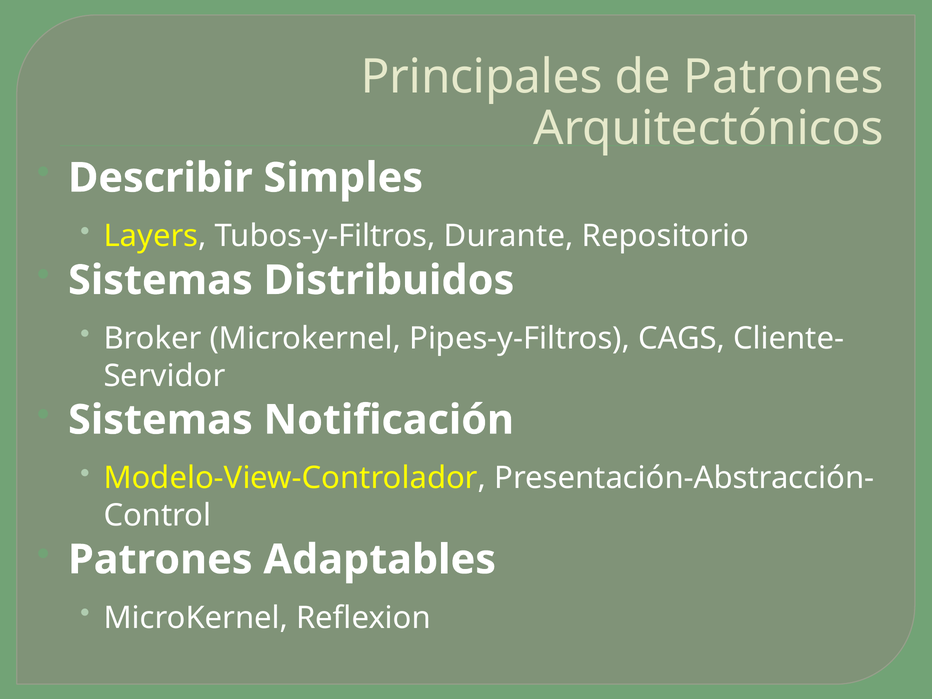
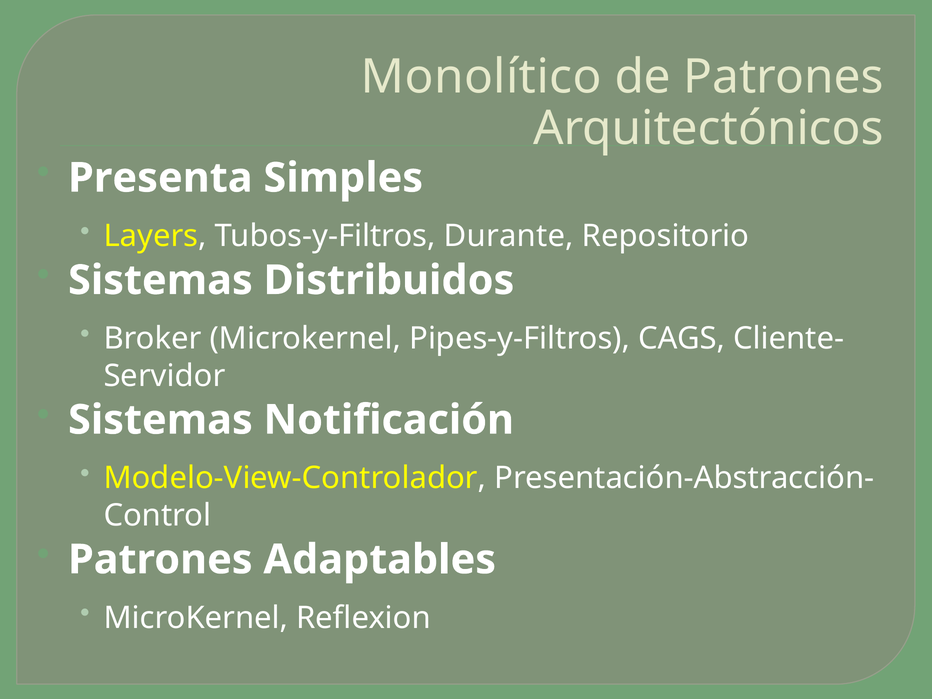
Principales: Principales -> Monolítico (481, 77)
Describir: Describir -> Presenta (160, 178)
